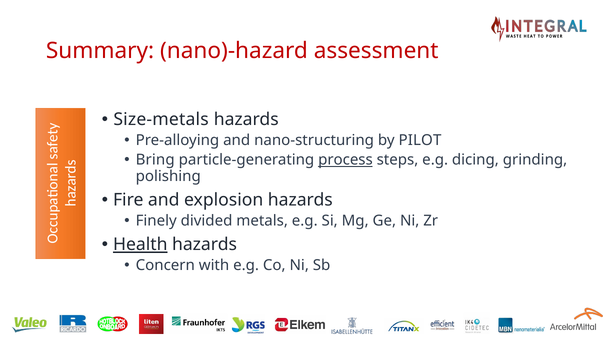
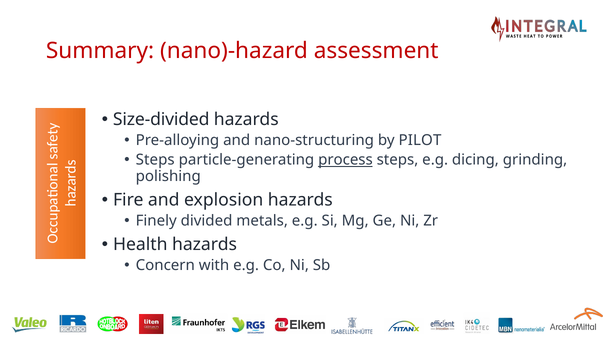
Size-metals: Size-metals -> Size-divided (161, 120)
Bring: Bring -> Steps (155, 160)
Health underline: present -> none (140, 245)
